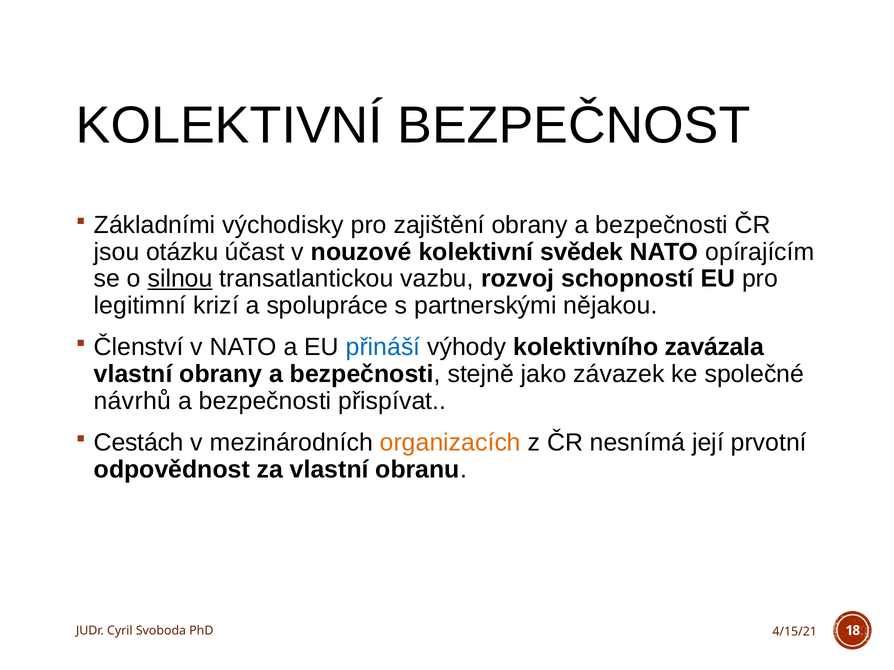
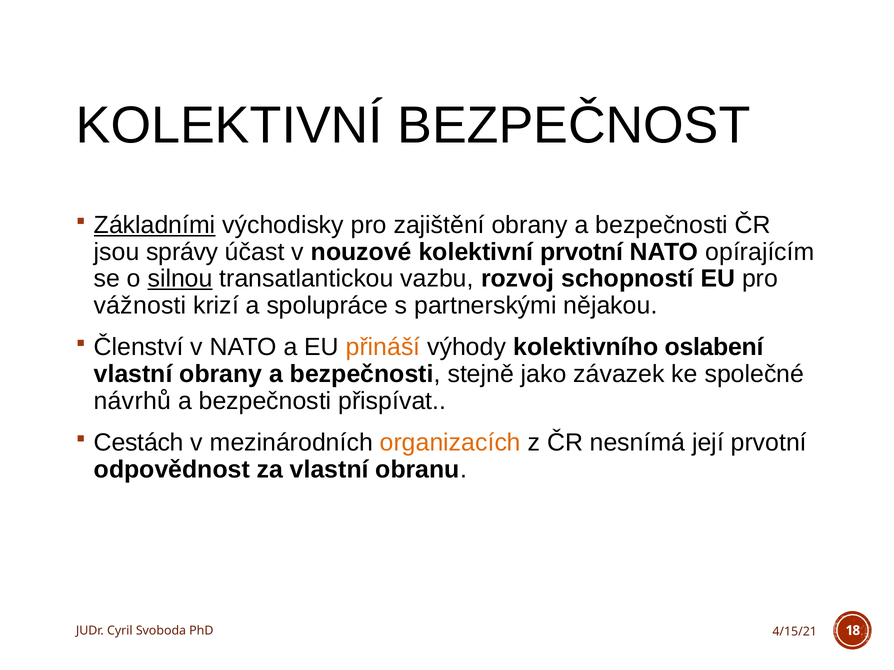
Základními underline: none -> present (155, 225)
otázku: otázku -> správy (182, 252)
kolektivní svědek: svědek -> prvotní (582, 252)
legitimní: legitimní -> vážnosti (140, 306)
přináší colour: blue -> orange (383, 347)
zavázala: zavázala -> oslabení (714, 347)
